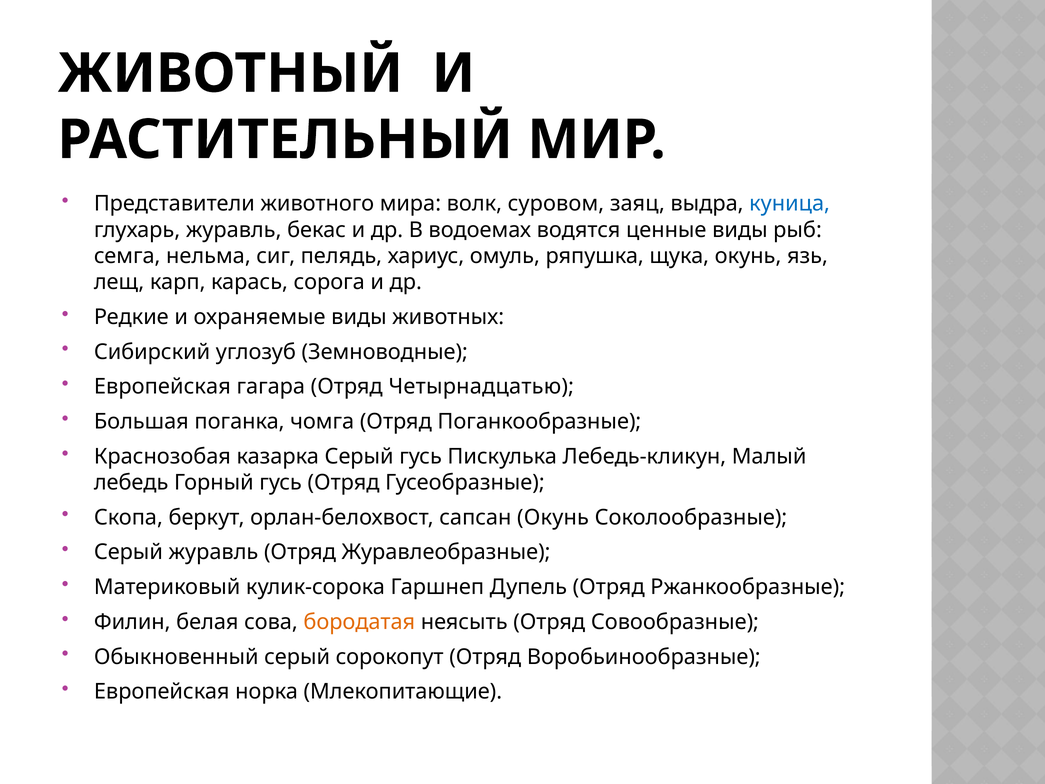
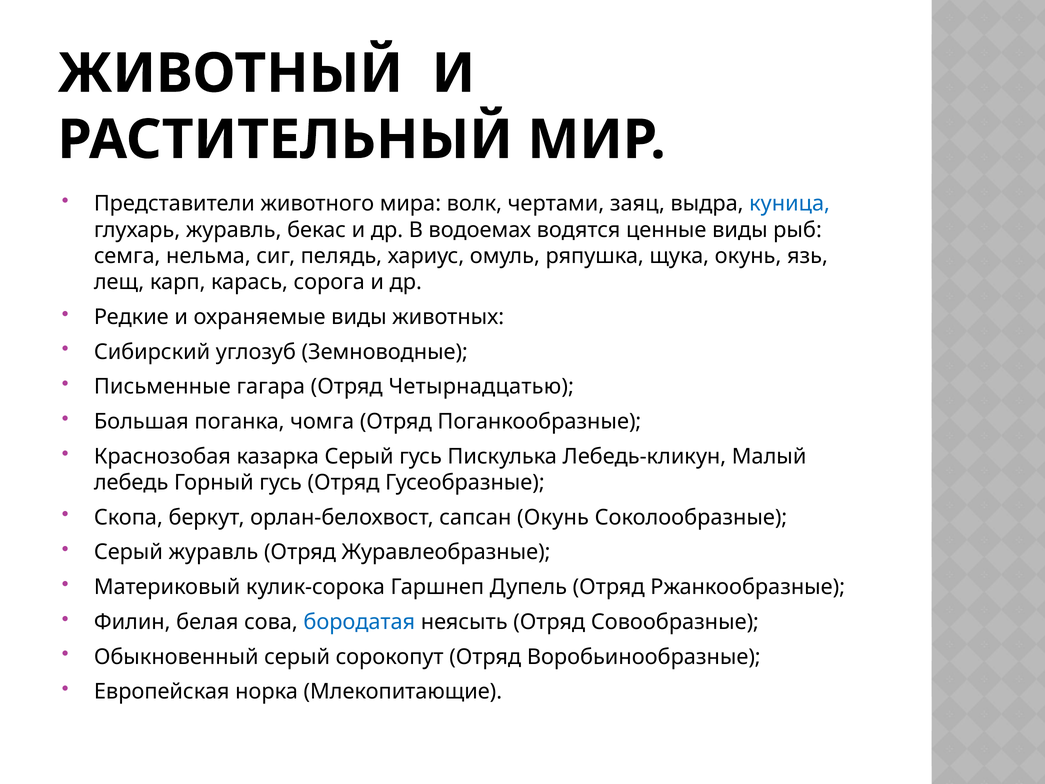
суровом: суровом -> чертами (556, 204)
Европейская: Европейская -> Письменные (162, 387)
бородатая colour: orange -> blue (359, 622)
